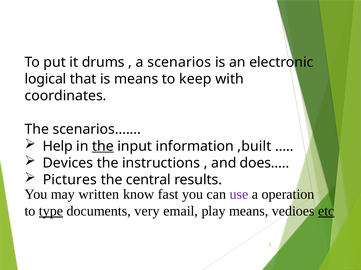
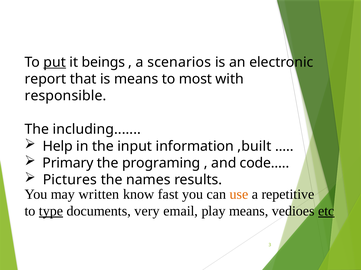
put underline: none -> present (55, 62)
drums: drums -> beings (103, 62)
logical: logical -> report (45, 79)
keep: keep -> most (195, 79)
coordinates: coordinates -> responsible (65, 96)
The scenarios: scenarios -> including (97, 130)
the underline: present -> none (103, 147)
Devices: Devices -> Primary (68, 163)
instructions: instructions -> programing (161, 163)
does…: does… -> code… (265, 163)
central: central -> names (148, 180)
use colour: purple -> orange (239, 195)
operation: operation -> repetitive (288, 195)
